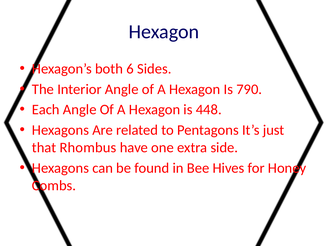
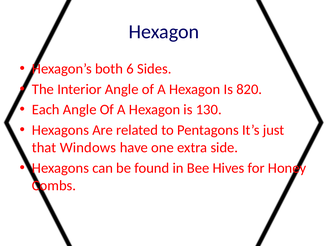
790: 790 -> 820 (249, 89)
448: 448 -> 130 (209, 110)
Rhombus: Rhombus -> Windows (88, 148)
